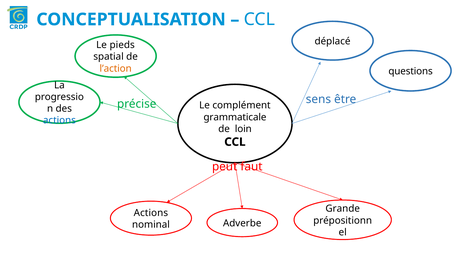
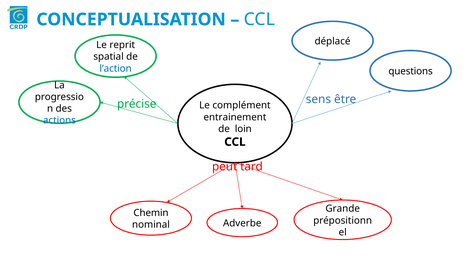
pieds: pieds -> reprit (122, 45)
l’action colour: orange -> blue (116, 69)
grammaticale: grammaticale -> entrainement (235, 117)
faut: faut -> tard (252, 167)
Actions: Actions -> Chemin (151, 213)
